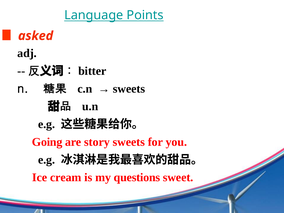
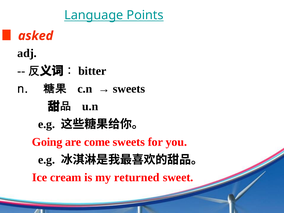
story: story -> come (97, 142)
questions: questions -> returned (137, 177)
